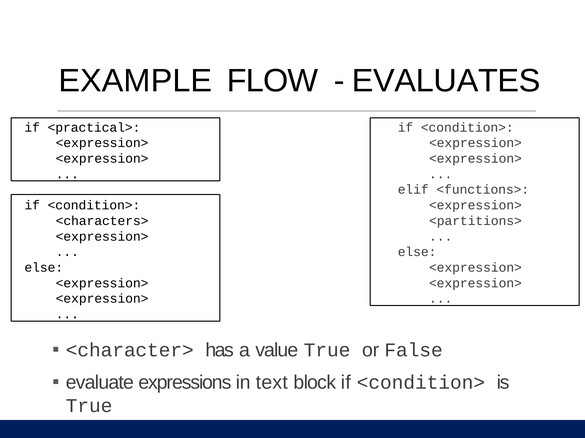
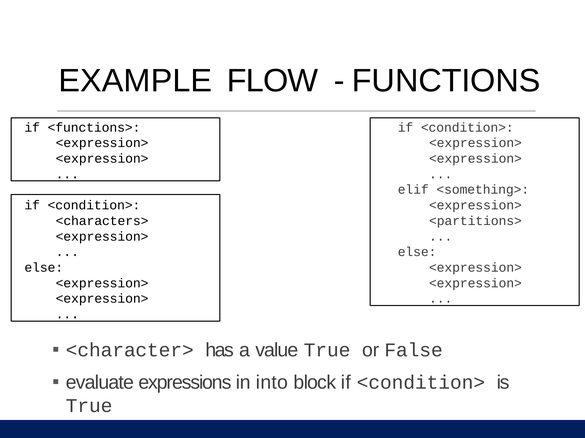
EVALUATES: EVALUATES -> FUNCTIONS (446, 81)
<practical>: <practical> -> <functions> (94, 128)
<functions>: <functions> -> <something> (483, 190)
text: text -> into (272, 383)
